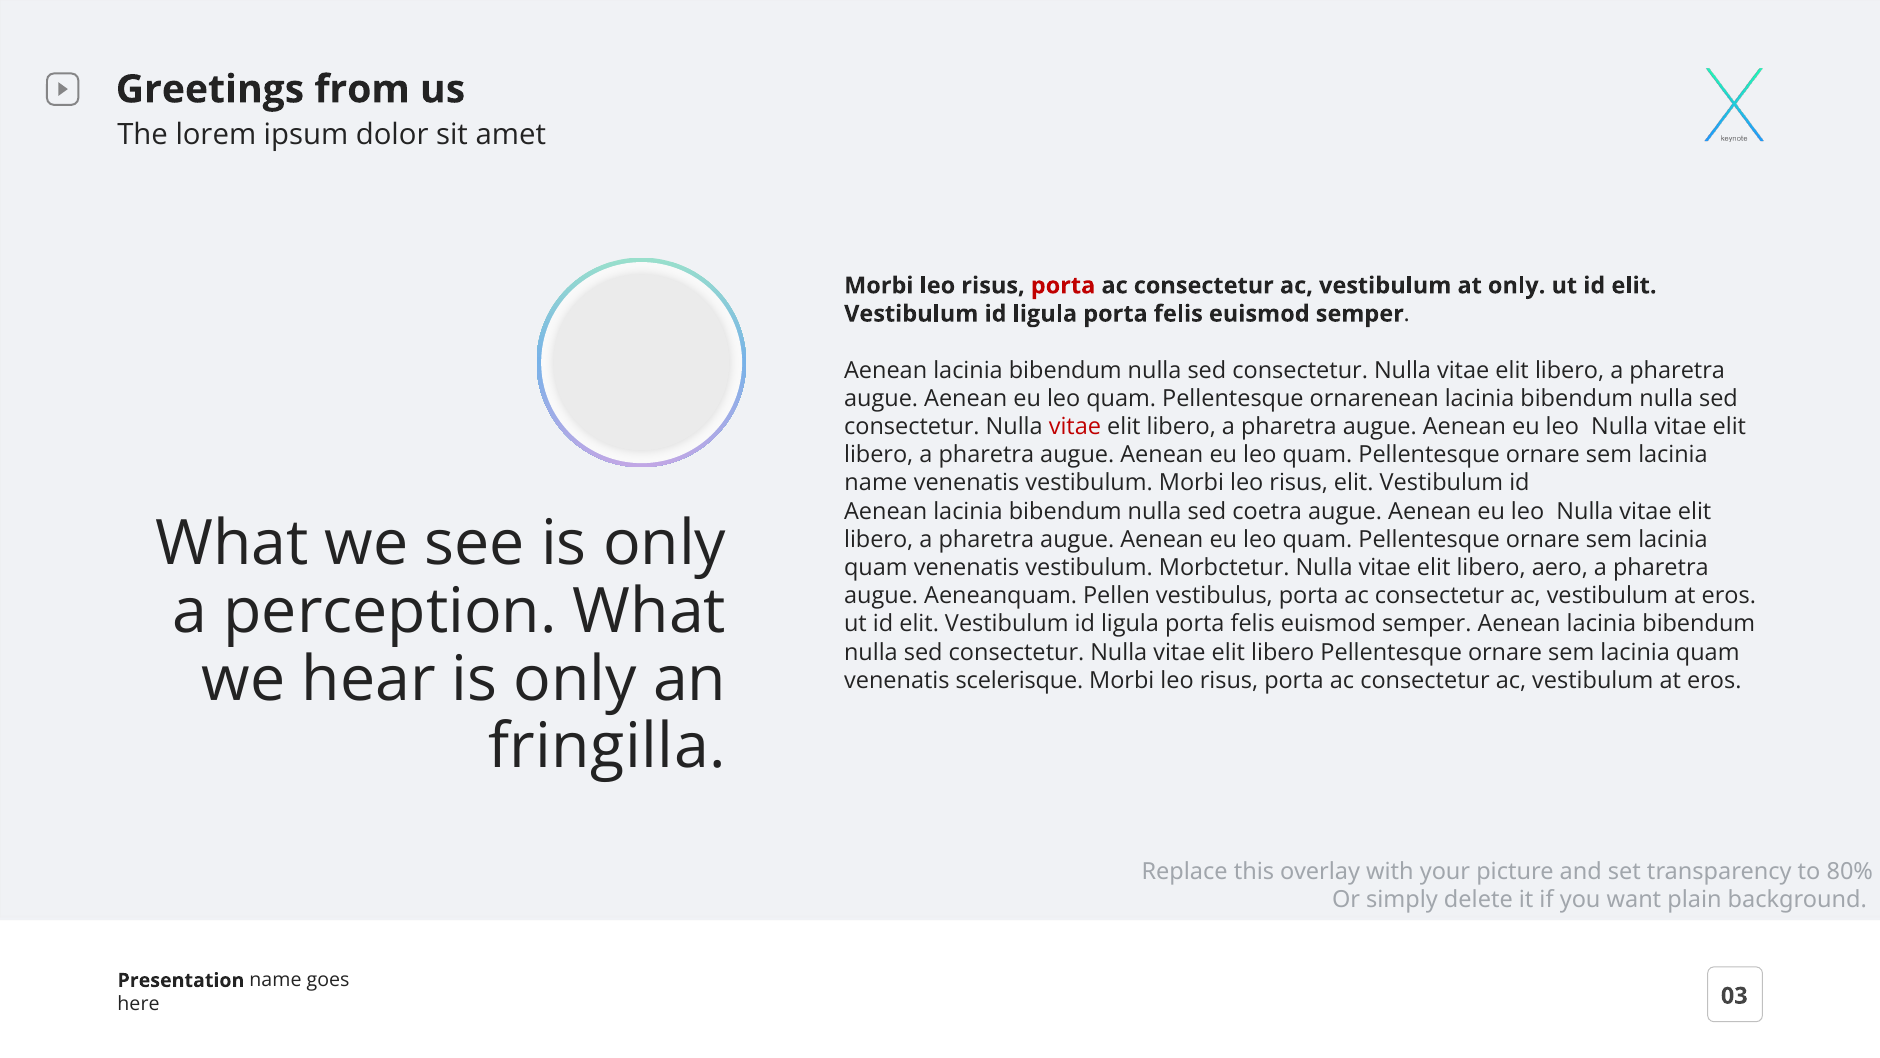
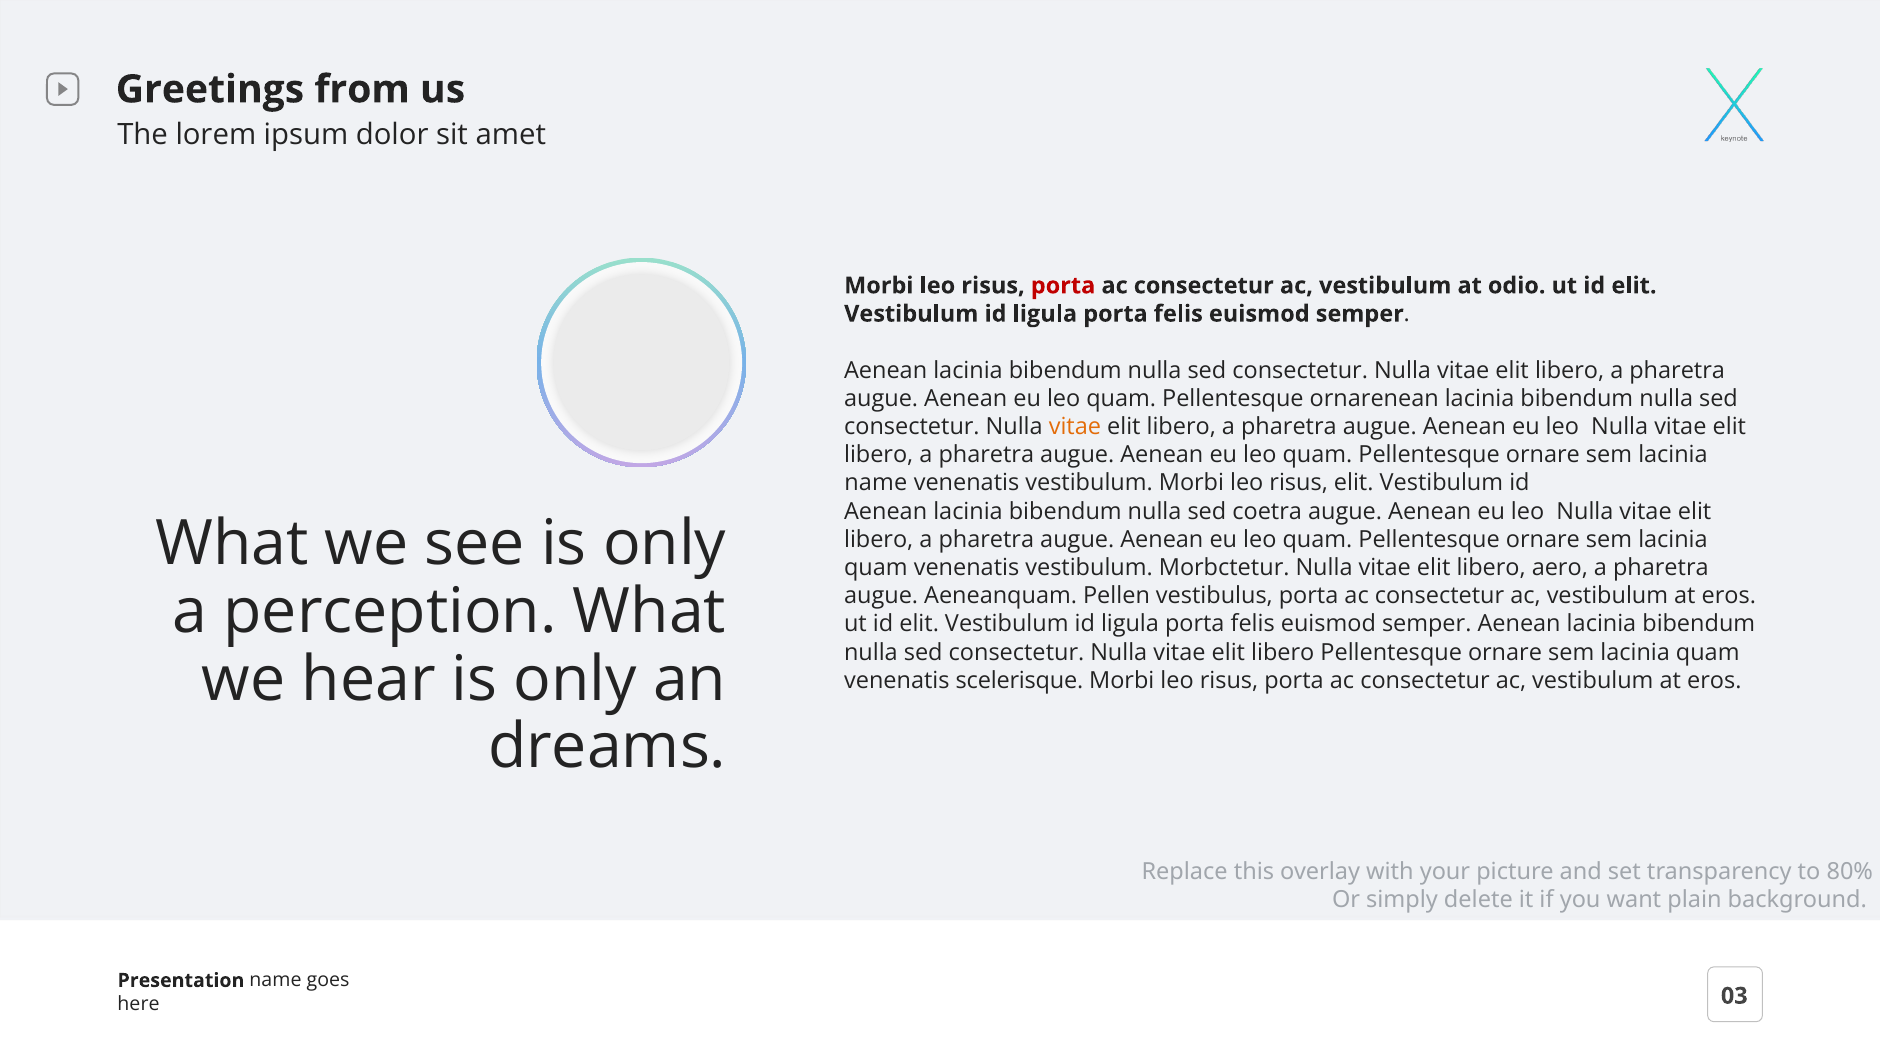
at only: only -> odio (1517, 285)
vitae colour: red -> orange (1075, 426)
fringilla: fringilla -> dreams (607, 747)
